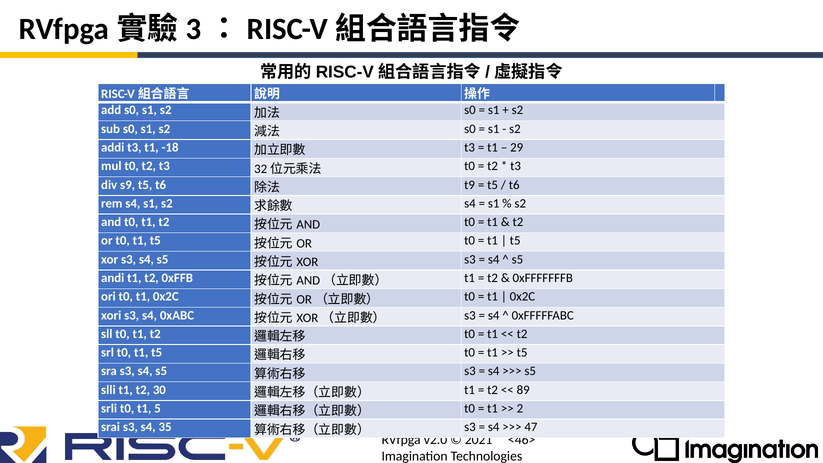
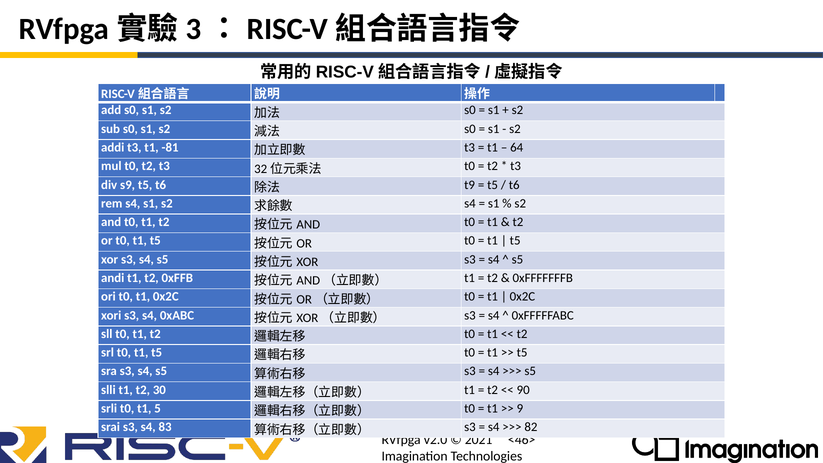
-18: -18 -> -81 (170, 147)
29: 29 -> 64 (517, 147)
89: 89 -> 90 (523, 390)
2: 2 -> 9 (520, 408)
35: 35 -> 83 (165, 427)
47: 47 -> 82 (531, 427)
